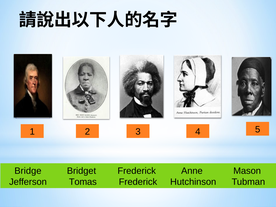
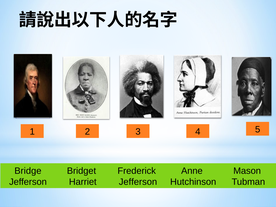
Tomas: Tomas -> Harriet (83, 182)
Frederick: Frederick -> Jefferson (138, 182)
